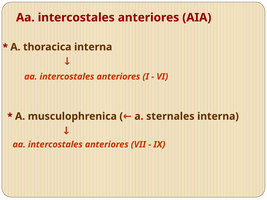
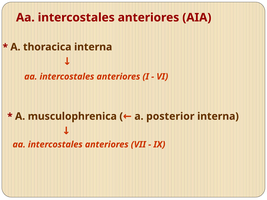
sternales: sternales -> posterior (170, 116)
